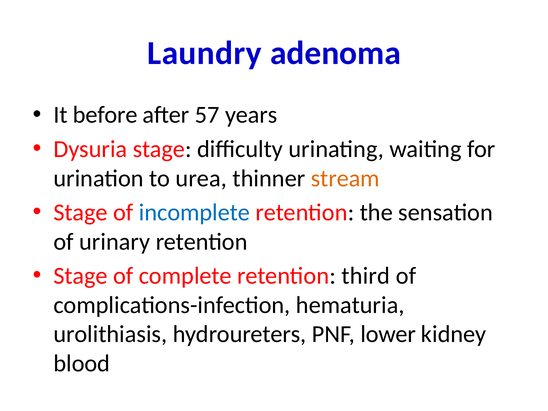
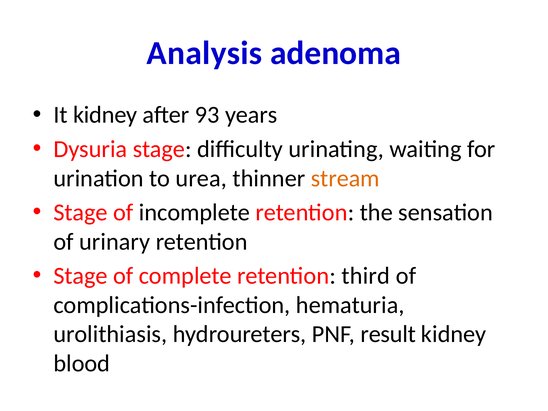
Laundry: Laundry -> Analysis (204, 53)
It before: before -> kidney (105, 115)
57: 57 -> 93 (207, 115)
incomplete colour: blue -> black (194, 212)
lower: lower -> result (388, 334)
